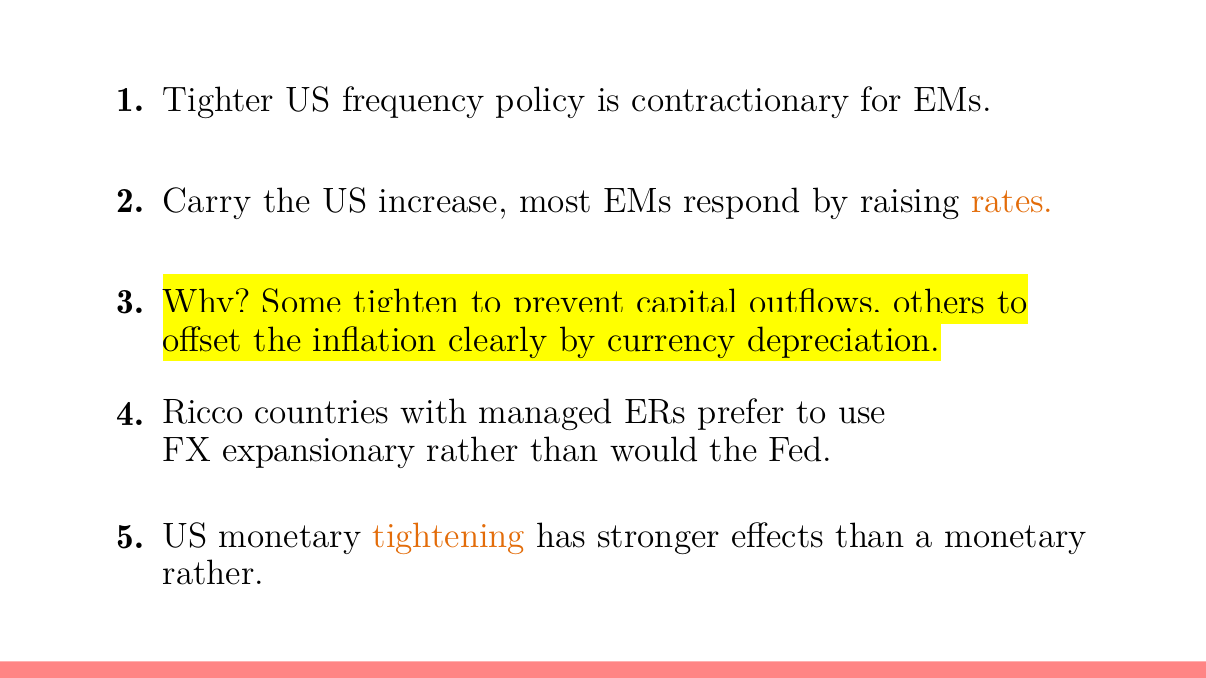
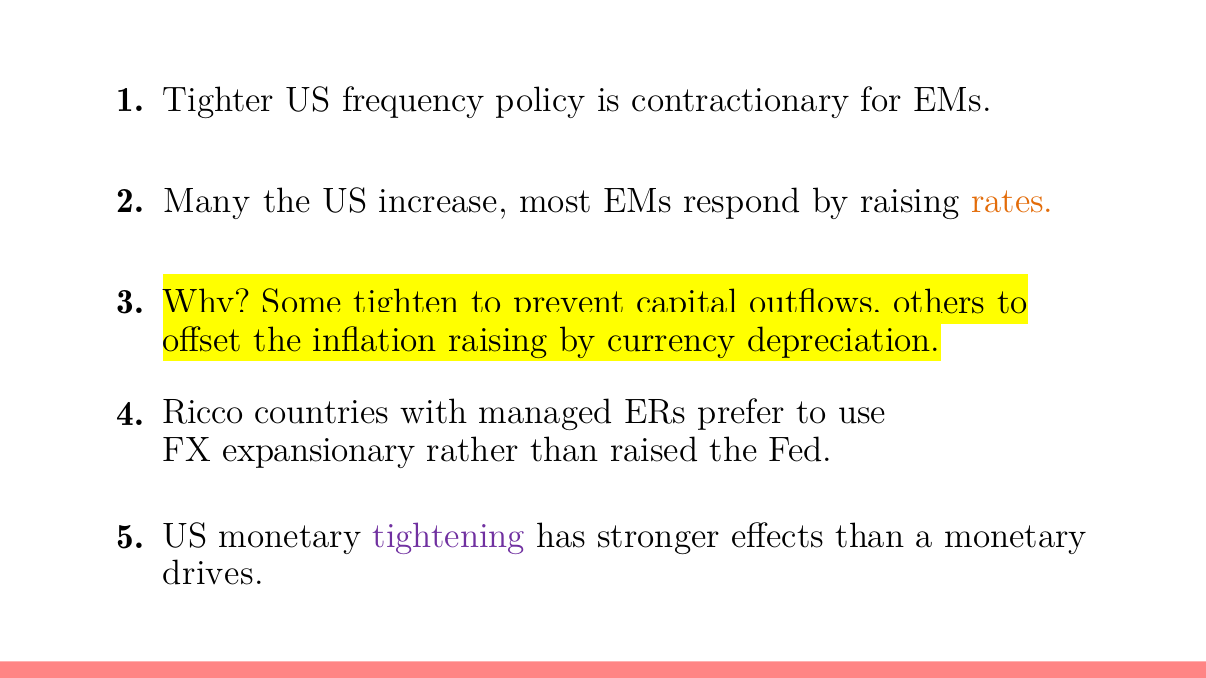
Carry: Carry -> Many (207, 201)
inflation clearly: clearly -> raising (498, 340)
would: would -> raised (654, 450)
tightening colour: orange -> purple (449, 536)
rather: rather -> drives (213, 574)
